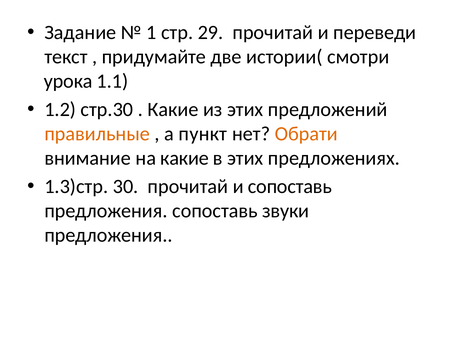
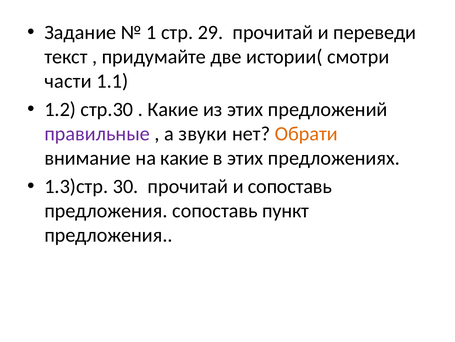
урока: урока -> части (68, 81)
правильные colour: orange -> purple (97, 134)
пункт: пункт -> звуки (203, 134)
звуки: звуки -> пункт (286, 210)
